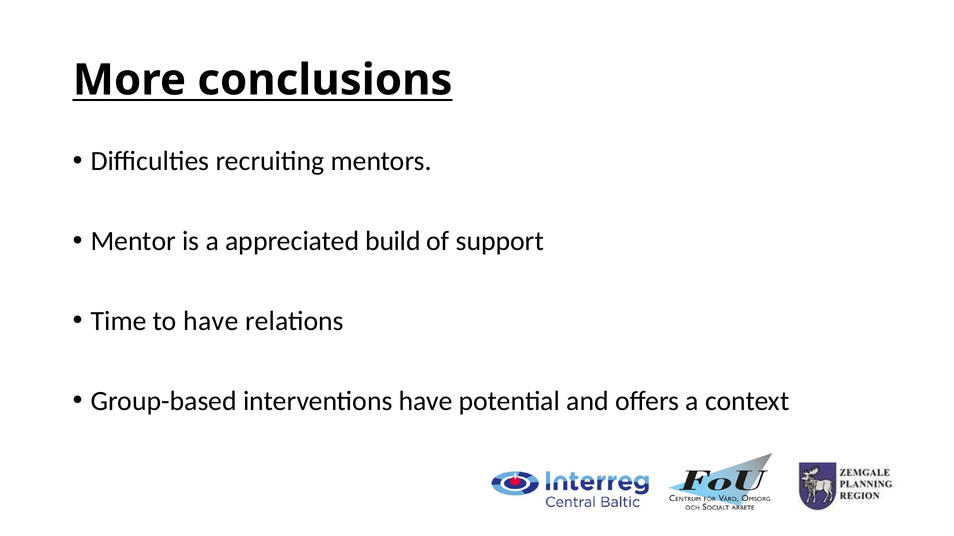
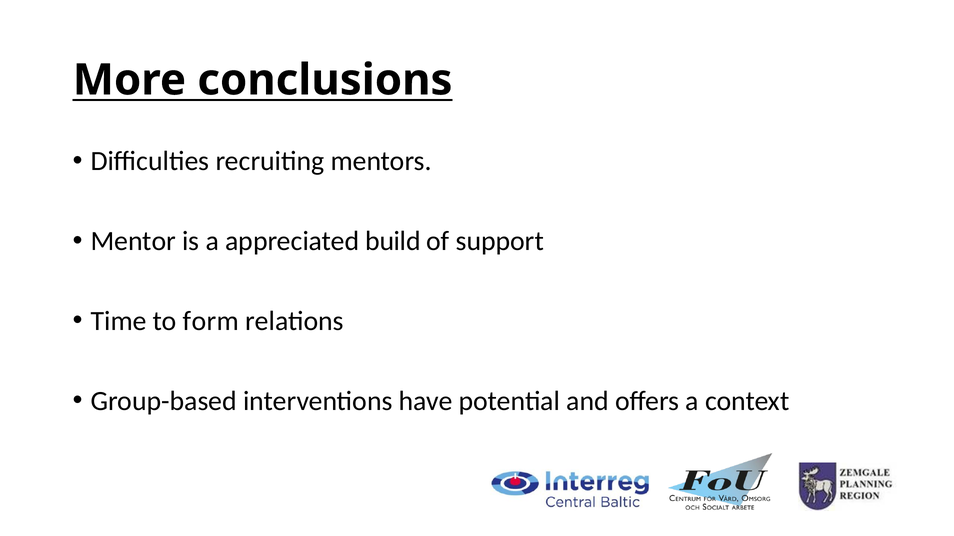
to have: have -> form (211, 321)
